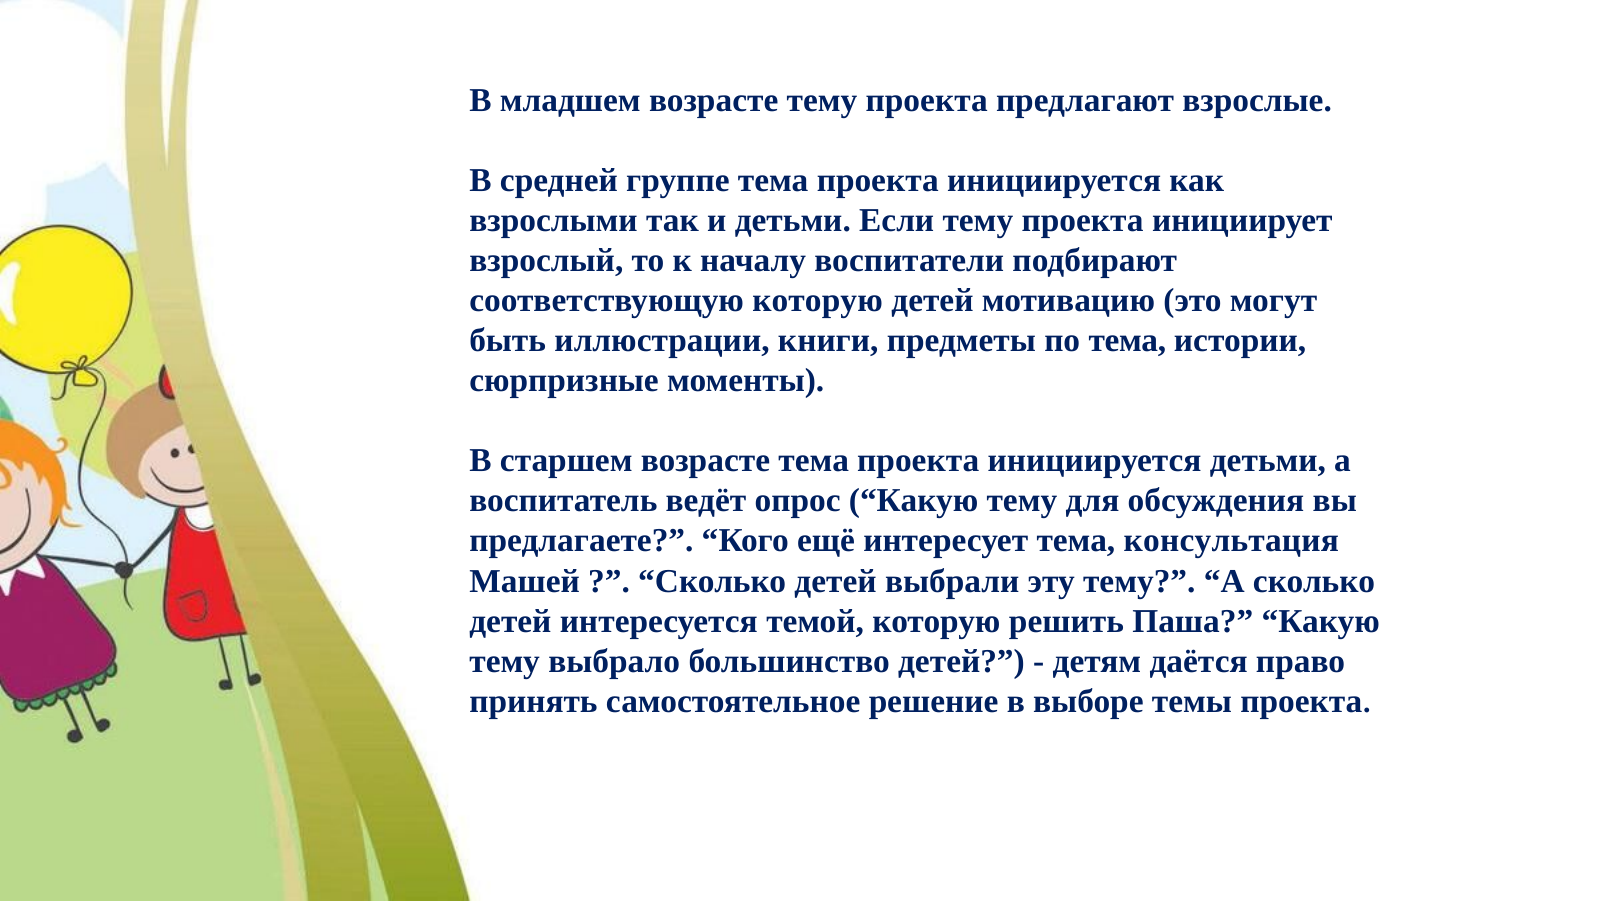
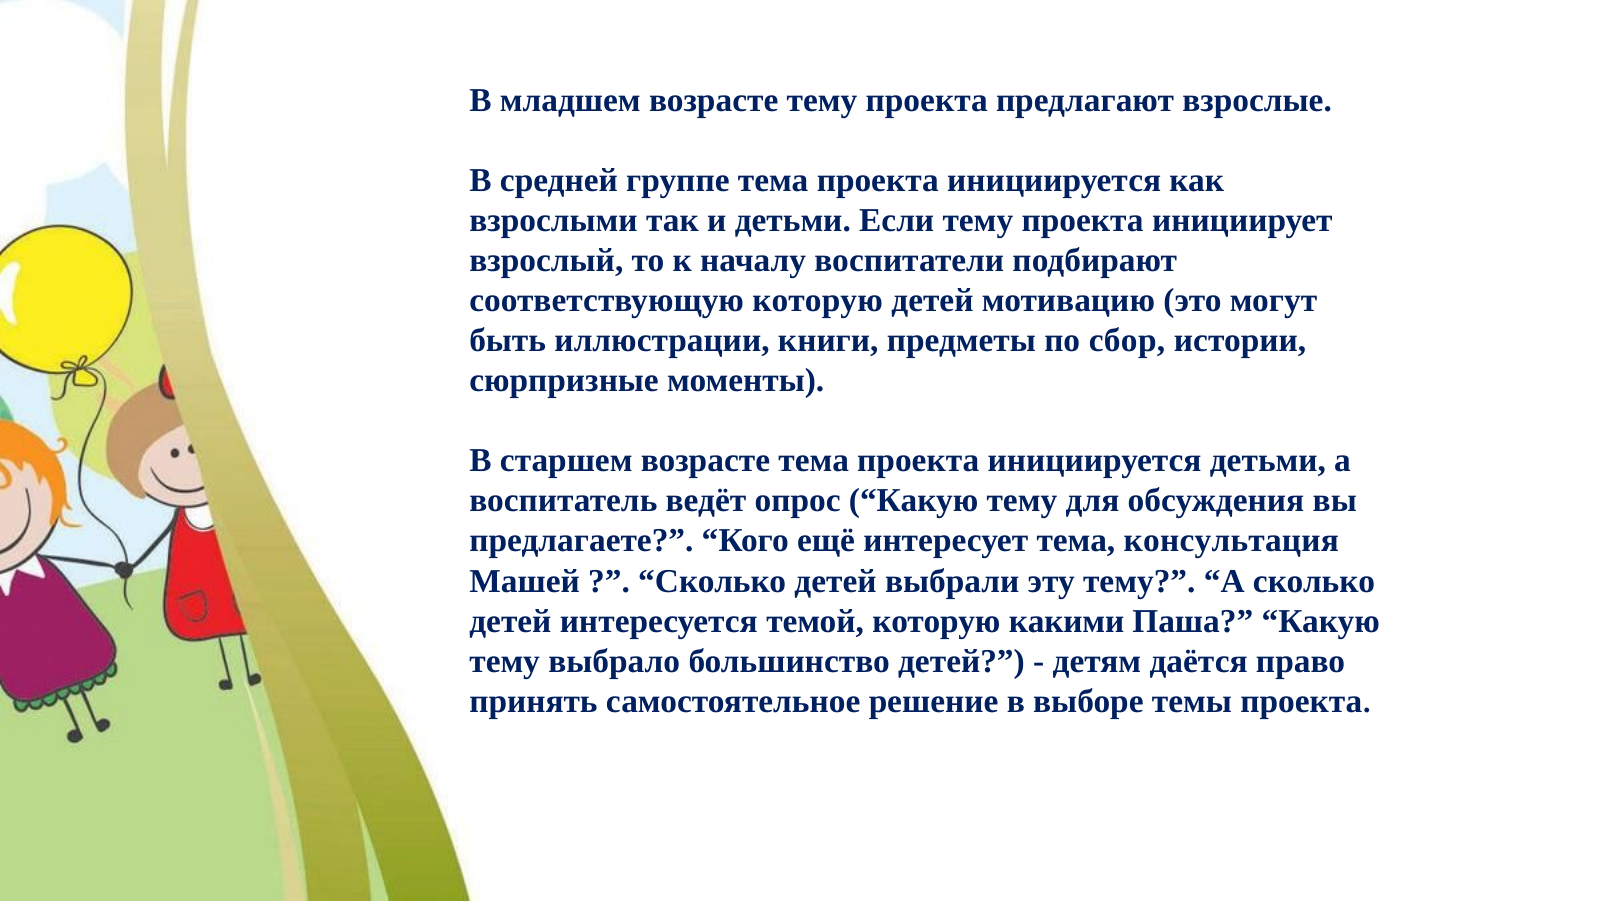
по тема: тема -> сбор (1127, 341)
решить: решить -> какими (1067, 621)
